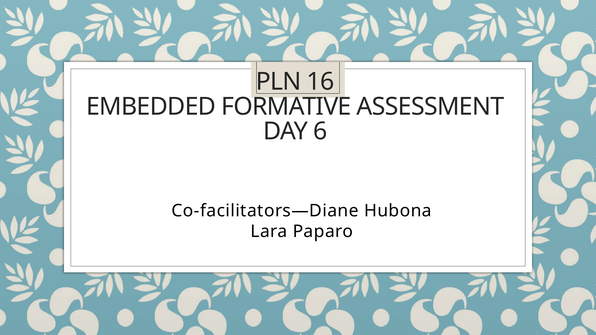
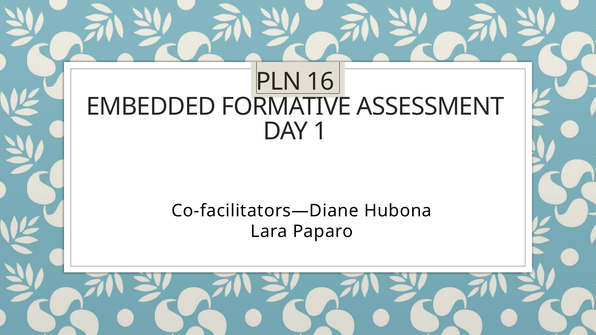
6: 6 -> 1 (320, 131)
